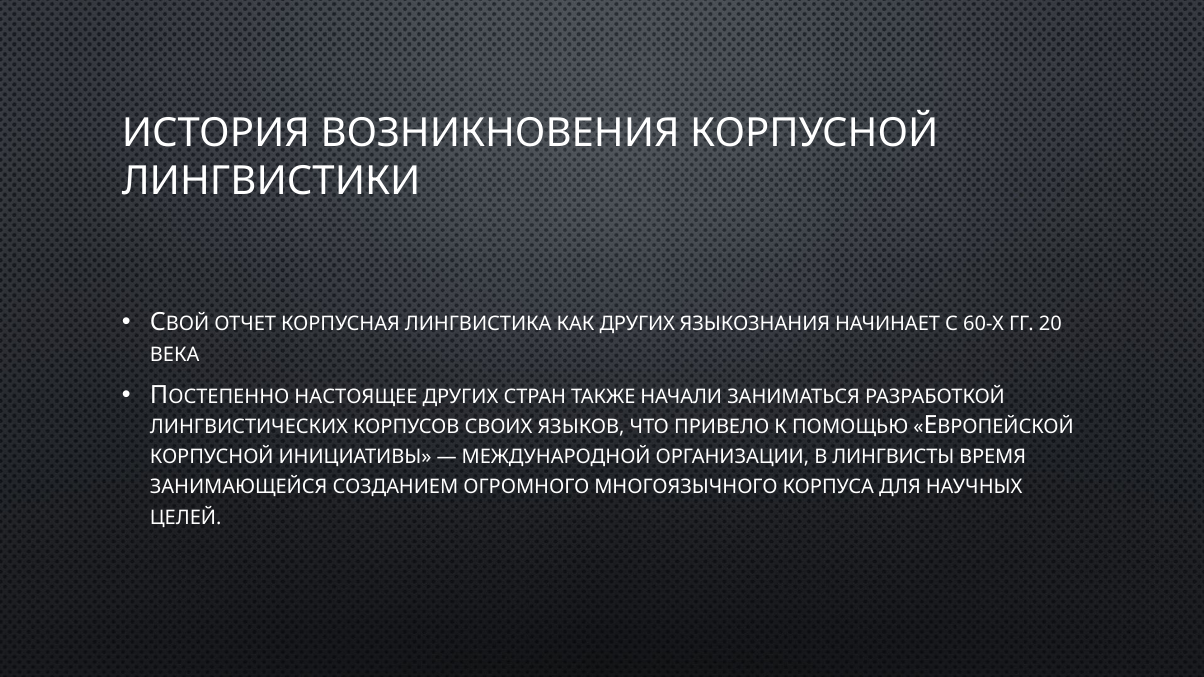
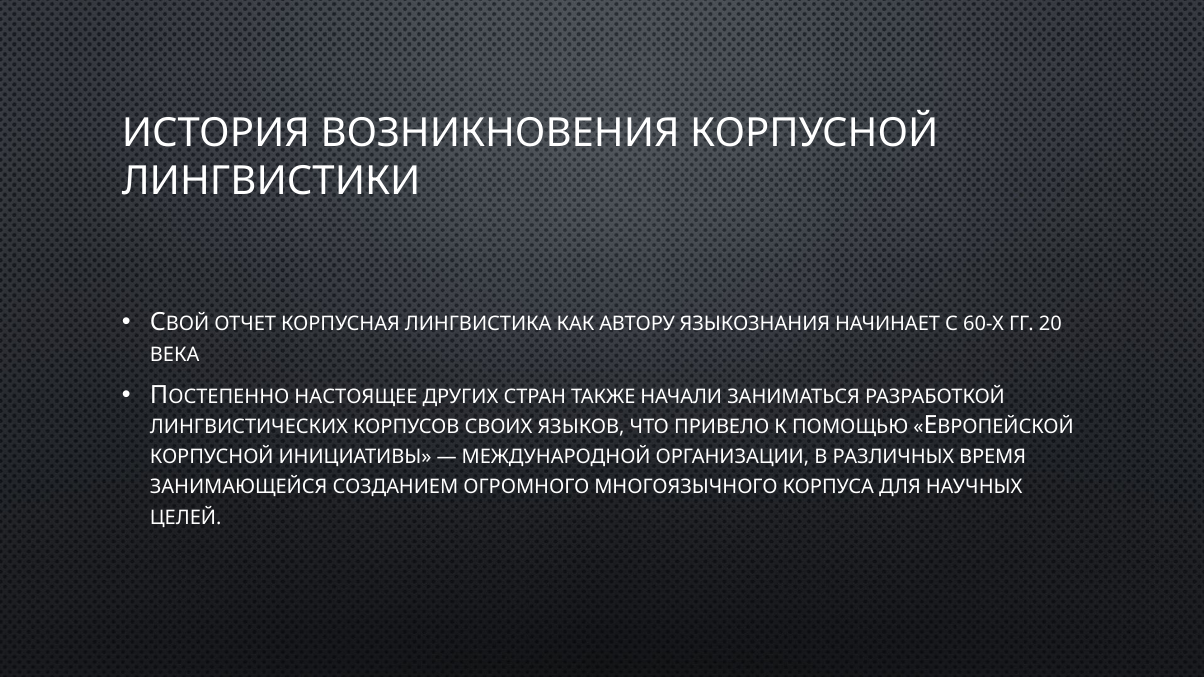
КАК ДРУГИХ: ДРУГИХ -> АВТОРУ (637, 324)
ЛИНГВИСТЫ: ЛИНГВИСТЫ -> РАЗЛИЧНЫХ (893, 457)
